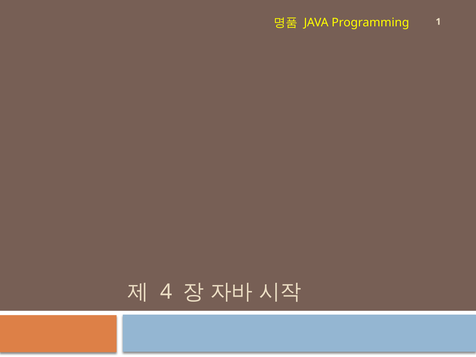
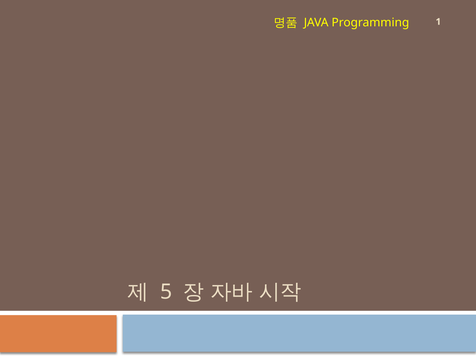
4: 4 -> 5 (166, 292)
